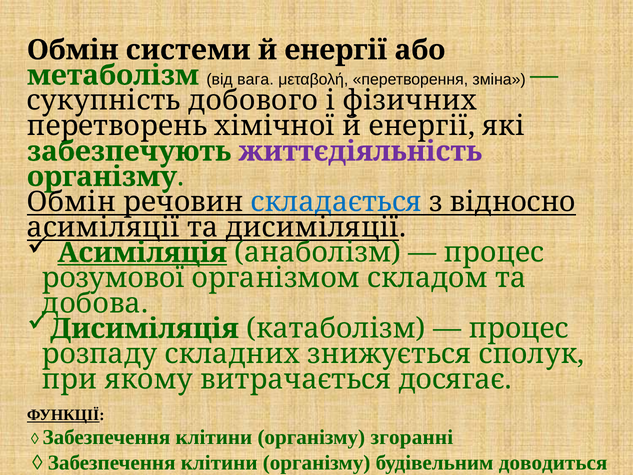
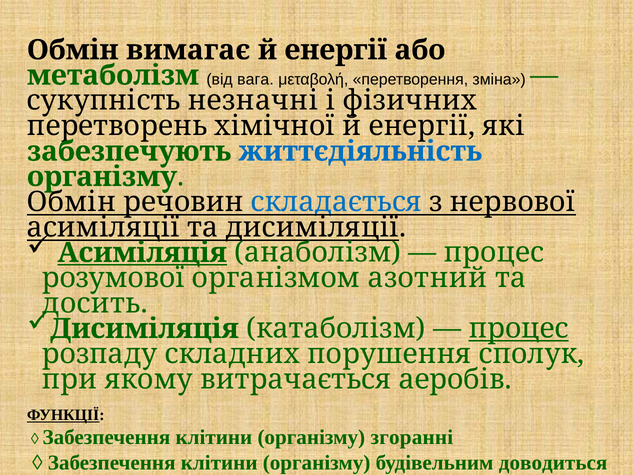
системи: системи -> вимагає (188, 50)
добового: добового -> незначні (253, 101)
життєдіяльність colour: purple -> blue (360, 151)
відносно: відносно -> нервової (513, 202)
складом: складом -> азотний (428, 278)
добова: добова -> досить (95, 303)
процес underline: none -> present (519, 329)
знижується: знижується -> порушення (389, 354)
досягає: досягає -> аеробів (455, 379)
